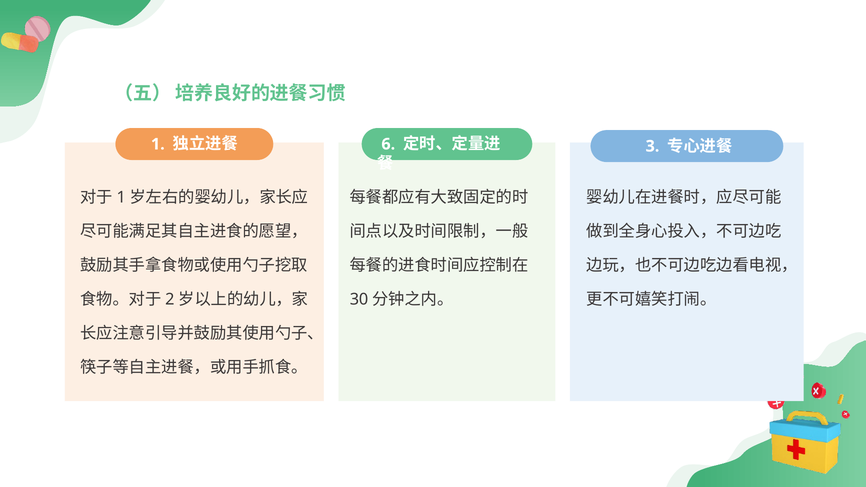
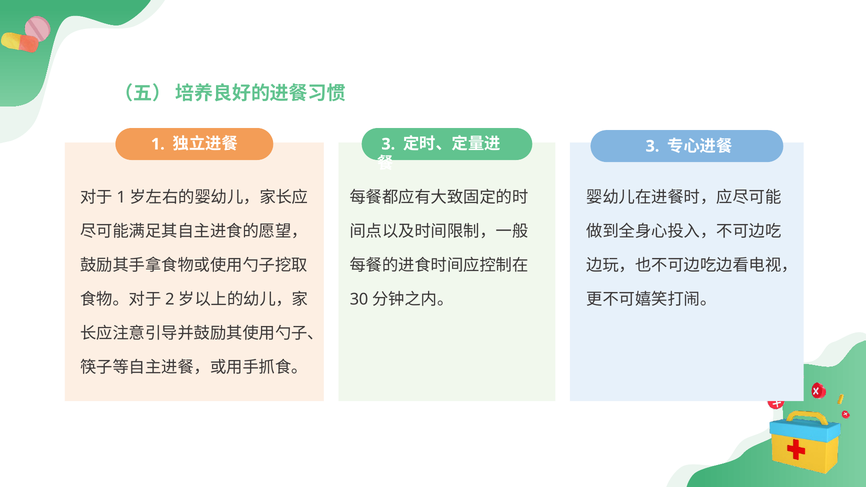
6: 6 -> 3 (388, 144)
